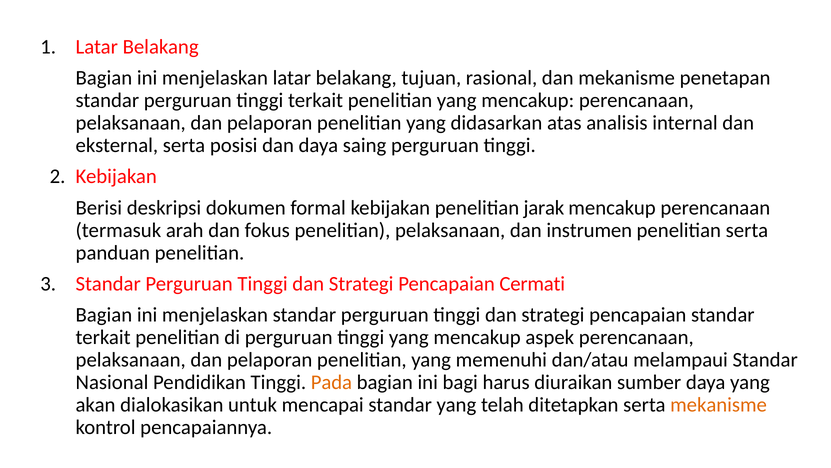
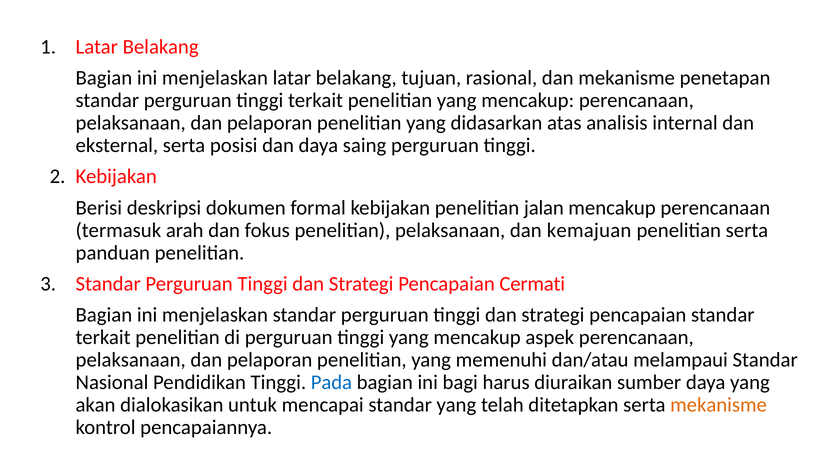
jarak: jarak -> jalan (544, 207)
instrumen: instrumen -> kemajuan (589, 230)
Pada colour: orange -> blue (331, 382)
